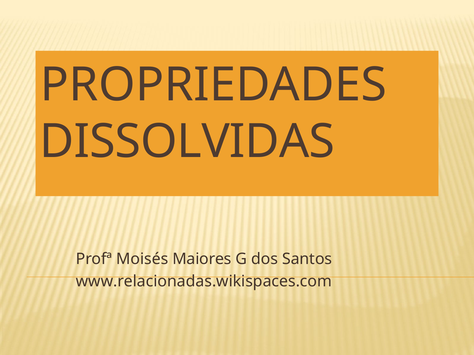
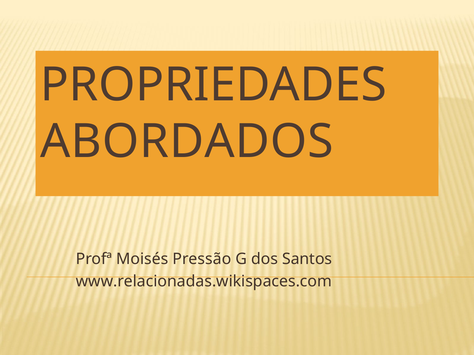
DISSOLVIDAS: DISSOLVIDAS -> ABORDADOS (187, 142)
Maiores: Maiores -> Pressão (202, 259)
